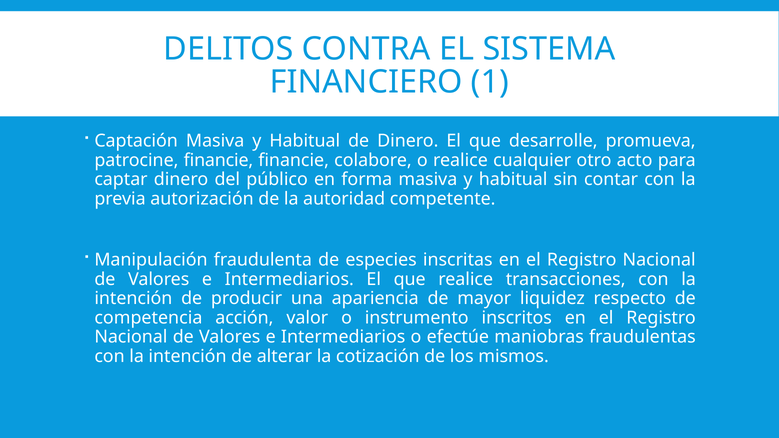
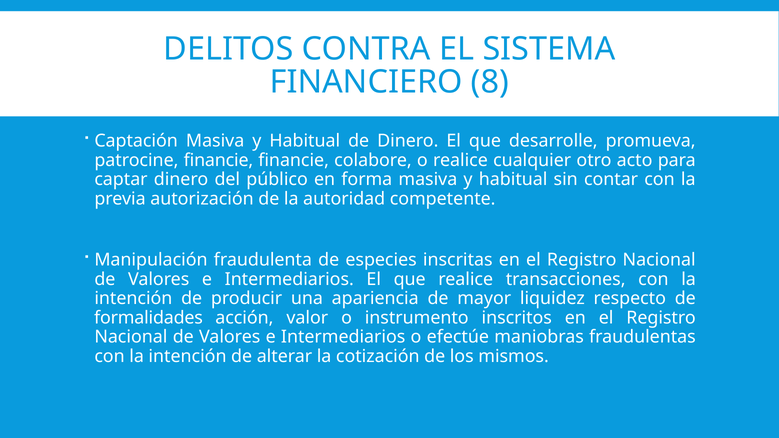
1: 1 -> 8 (490, 82)
competencia: competencia -> formalidades (148, 318)
